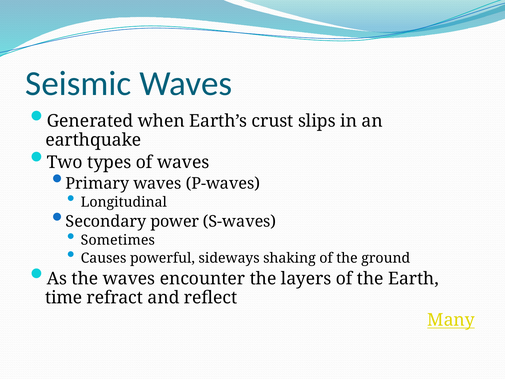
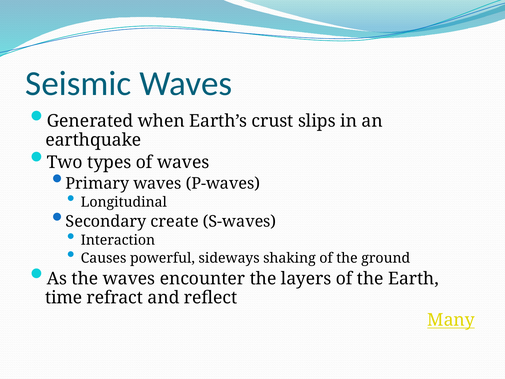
power: power -> create (175, 221)
Sometimes: Sometimes -> Interaction (118, 240)
